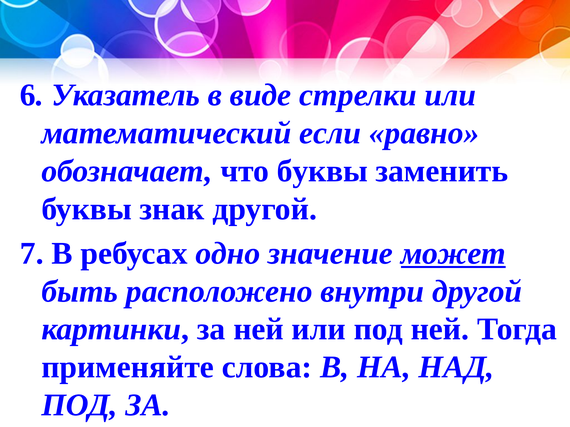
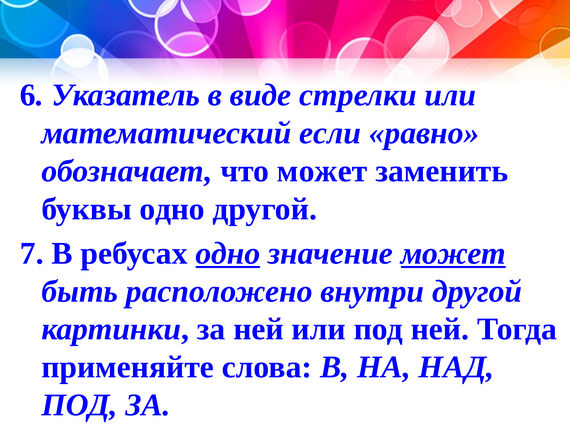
что буквы: буквы -> может (322, 171)
буквы знак: знак -> одно (172, 209)
одно underline: none -> present (228, 254)
